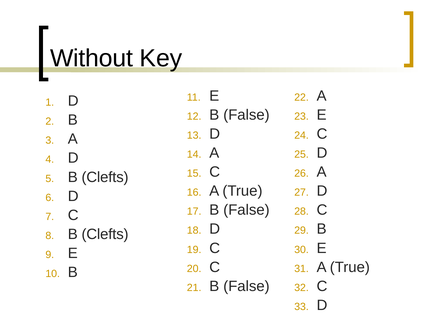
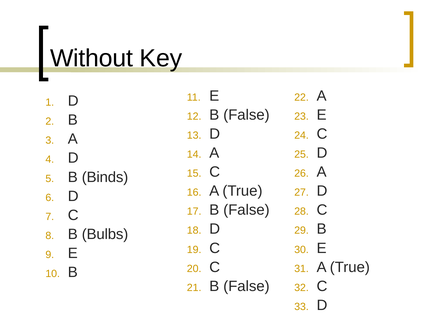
Clefts: Clefts -> Binds (105, 177)
Clefts: Clefts -> Bulbs (105, 234)
